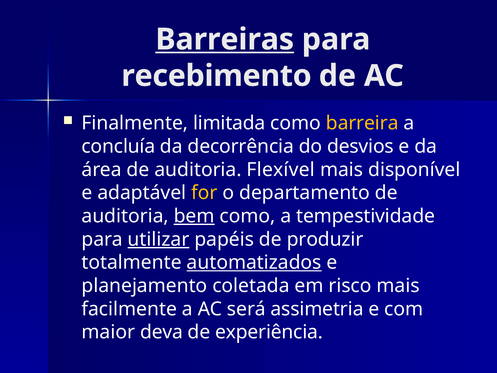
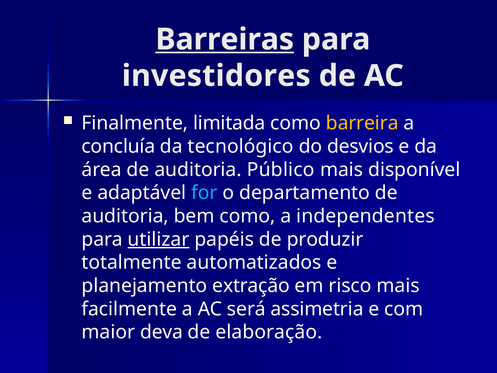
recebimento: recebimento -> investidores (216, 76)
decorrência: decorrência -> tecnológico (241, 146)
Flexível: Flexível -> Público (281, 170)
for colour: yellow -> light blue (204, 193)
bem underline: present -> none (194, 216)
tempestividade: tempestividade -> independentes (365, 216)
automatizados underline: present -> none (254, 262)
coletada: coletada -> extração (251, 286)
experiência: experiência -> elaboração (269, 332)
